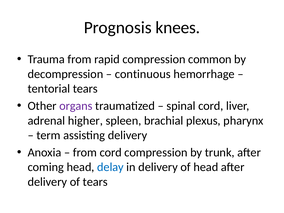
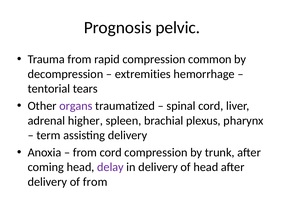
knees: knees -> pelvic (178, 27)
continuous: continuous -> extremities (143, 74)
delay colour: blue -> purple (110, 167)
of tears: tears -> from (95, 182)
